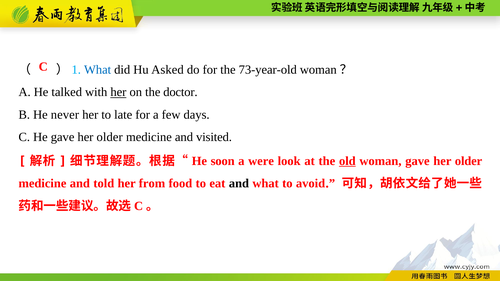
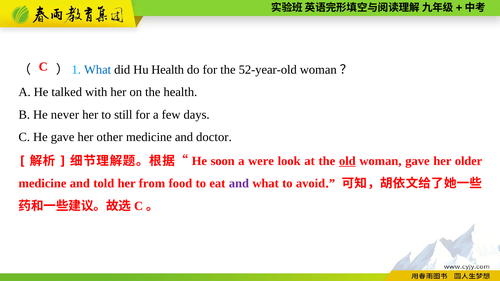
Hu Asked: Asked -> Health (168, 70)
73-year-old: 73-year-old -> 52-year-old (268, 70)
her underline: present -> none (118, 92)
the doctor: doctor -> health (180, 92)
late: late -> still (123, 115)
He gave her older: older -> other (110, 137)
visited: visited -> doctor (214, 137)
and colour: black -> purple (239, 184)
